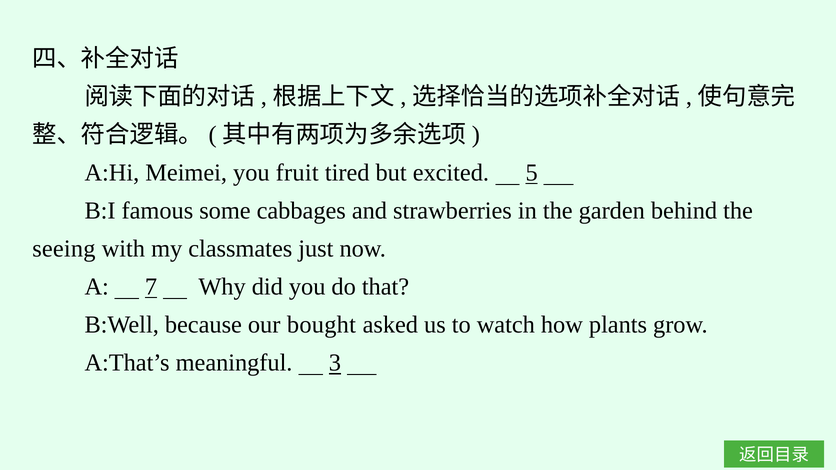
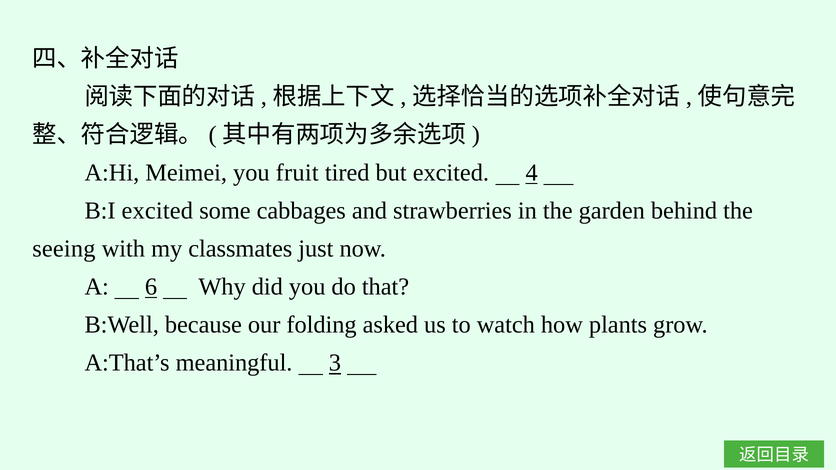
5: 5 -> 4 (532, 173)
B:I famous: famous -> excited (157, 211)
7: 7 -> 6 (151, 287)
bought: bought -> folding (322, 325)
